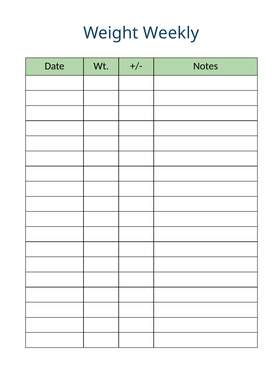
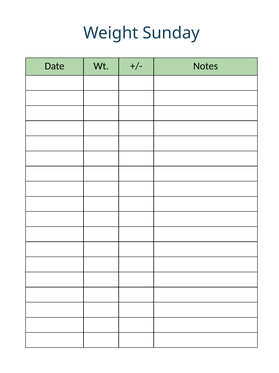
Weekly: Weekly -> Sunday (171, 33)
